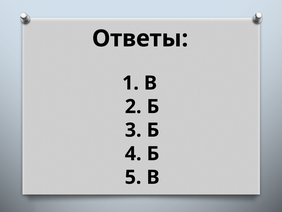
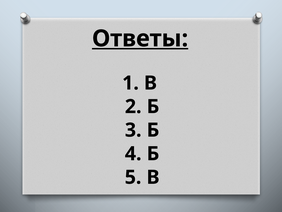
Ответы underline: none -> present (140, 38)
